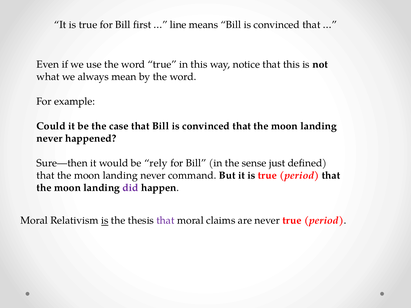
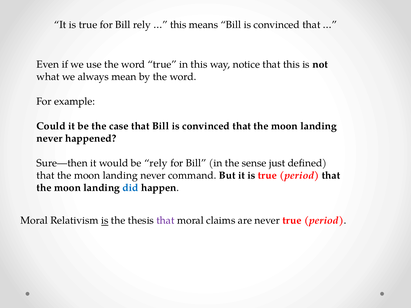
Bill first: first -> rely (142, 25)
line: line -> this (178, 25)
did colour: purple -> blue (131, 188)
